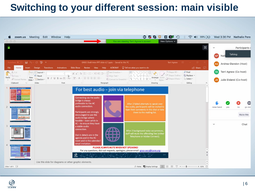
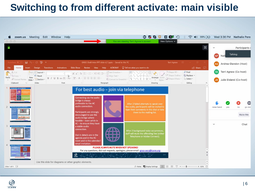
your: your -> from (82, 8)
session: session -> activate (158, 8)
